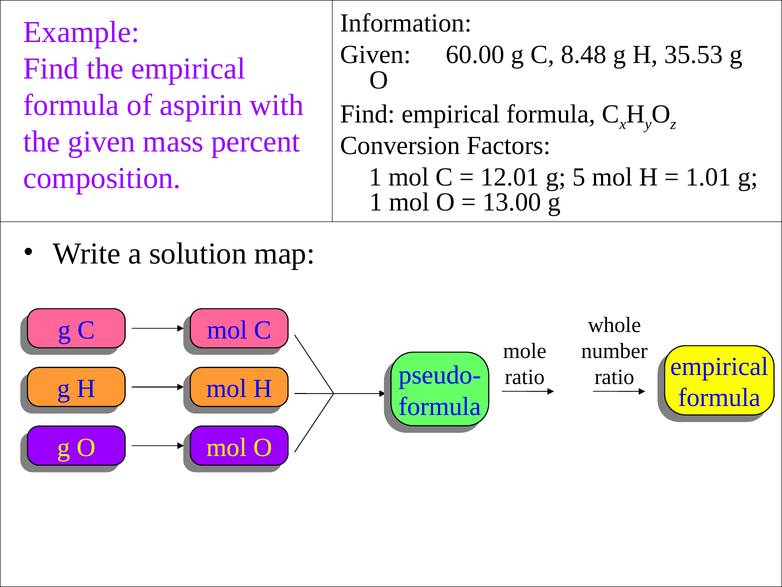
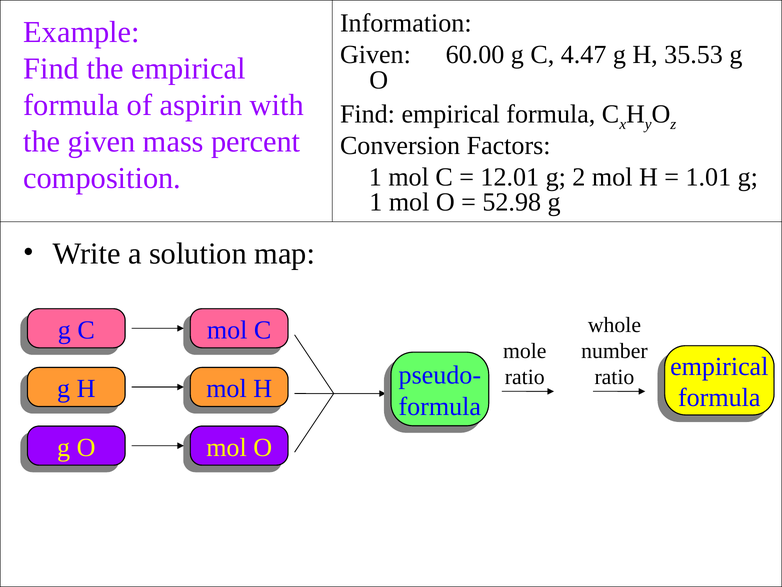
8.48: 8.48 -> 4.47 (584, 55)
5: 5 -> 2 (579, 177)
13.00: 13.00 -> 52.98 (512, 202)
